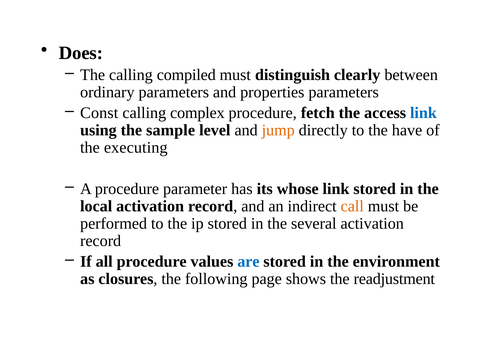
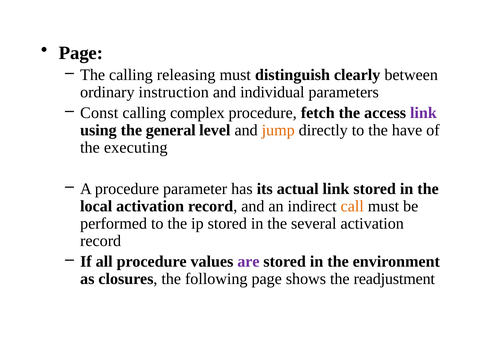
Does: Does -> Page (81, 53)
compiled: compiled -> releasing (186, 75)
ordinary parameters: parameters -> instruction (174, 92)
properties: properties -> individual (272, 92)
link colour: blue -> purple (423, 113)
sample: sample -> general (171, 130)
whose: whose -> actual (298, 188)
are colour: blue -> purple (248, 261)
